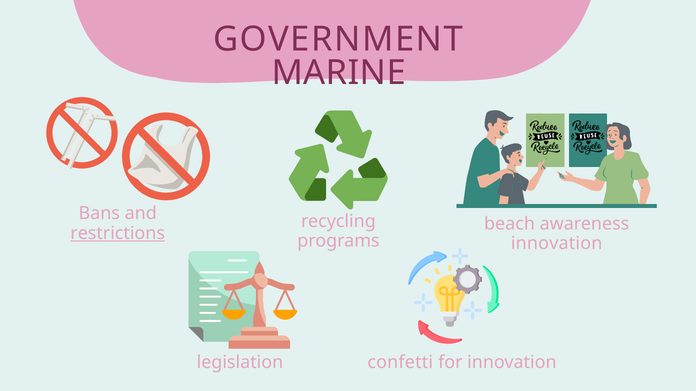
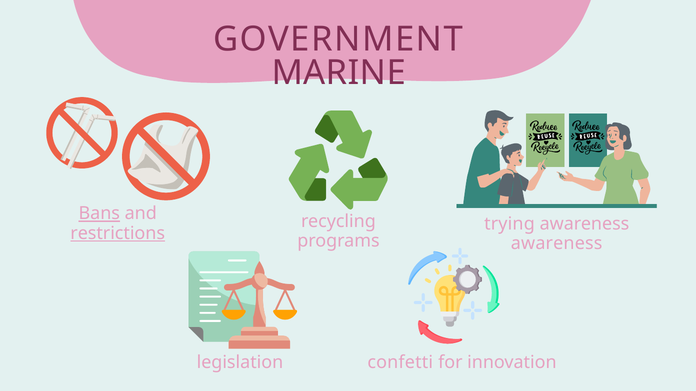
Bans underline: none -> present (99, 214)
beach: beach -> trying (509, 224)
innovation: innovation -> awareness (557, 243)
